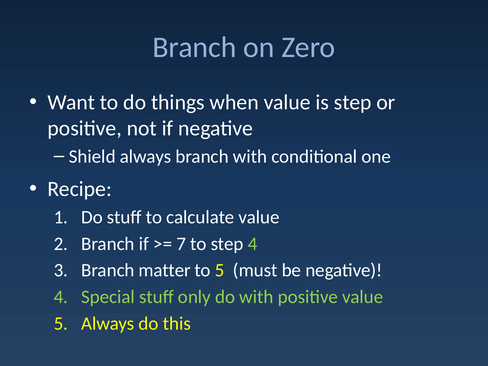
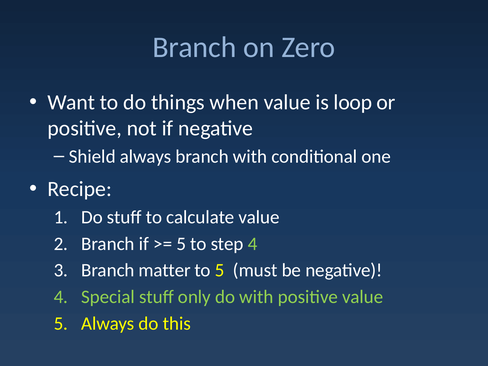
is step: step -> loop (353, 102)
7: 7 -> 5 (181, 244)
